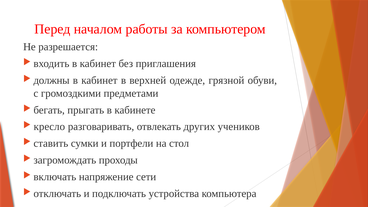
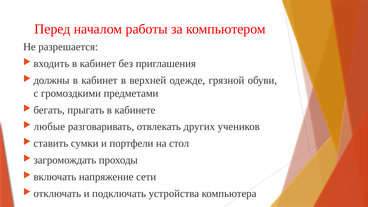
кресло: кресло -> любые (49, 127)
